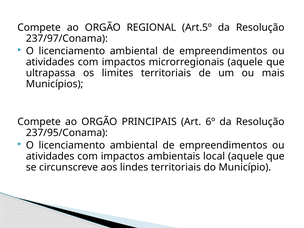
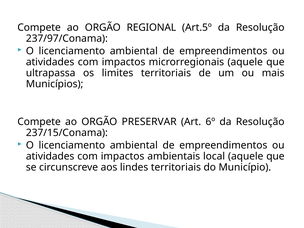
PRINCIPAIS: PRINCIPAIS -> PRESERVAR (149, 122)
237/95/Conama: 237/95/Conama -> 237/15/Conama (67, 133)
